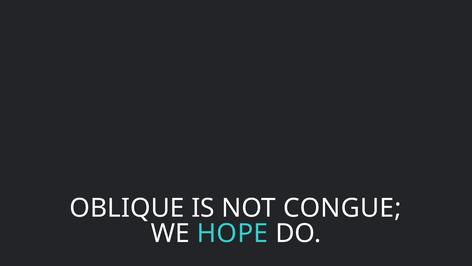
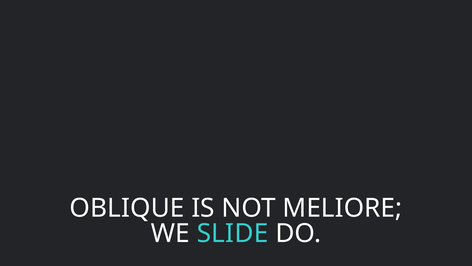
CONGUE: CONGUE -> MELIORE (342, 208)
HOPE: HOPE -> SLIDE (233, 233)
